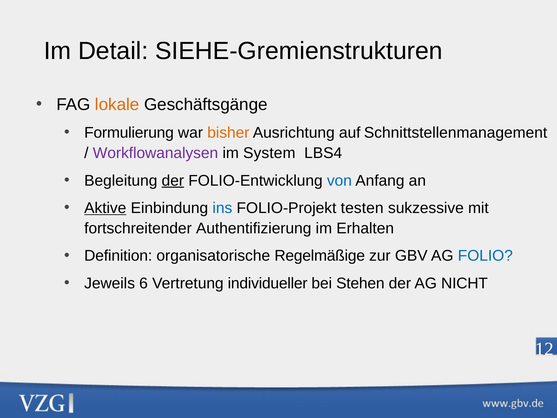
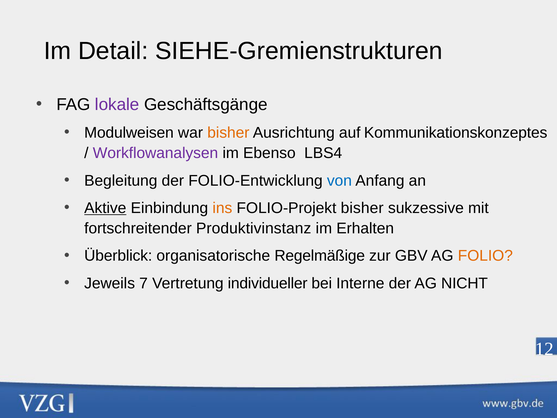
lokale colour: orange -> purple (117, 104)
Formulierung: Formulierung -> Modulweisen (129, 133)
Schnittstellenmanagement: Schnittstellenmanagement -> Kommunikationskonzeptes (456, 133)
System: System -> Ebenso (269, 153)
der underline: present -> none (173, 180)
ins colour: blue -> orange (222, 208)
FOLIO-Projekt testen: testen -> bisher (362, 208)
Authentifizierung: Authentifizierung -> Produktivinstanz (254, 228)
Definition: Definition -> Überblick (118, 256)
FOLIO colour: blue -> orange (485, 256)
6: 6 -> 7 (144, 283)
Stehen: Stehen -> Interne (360, 283)
